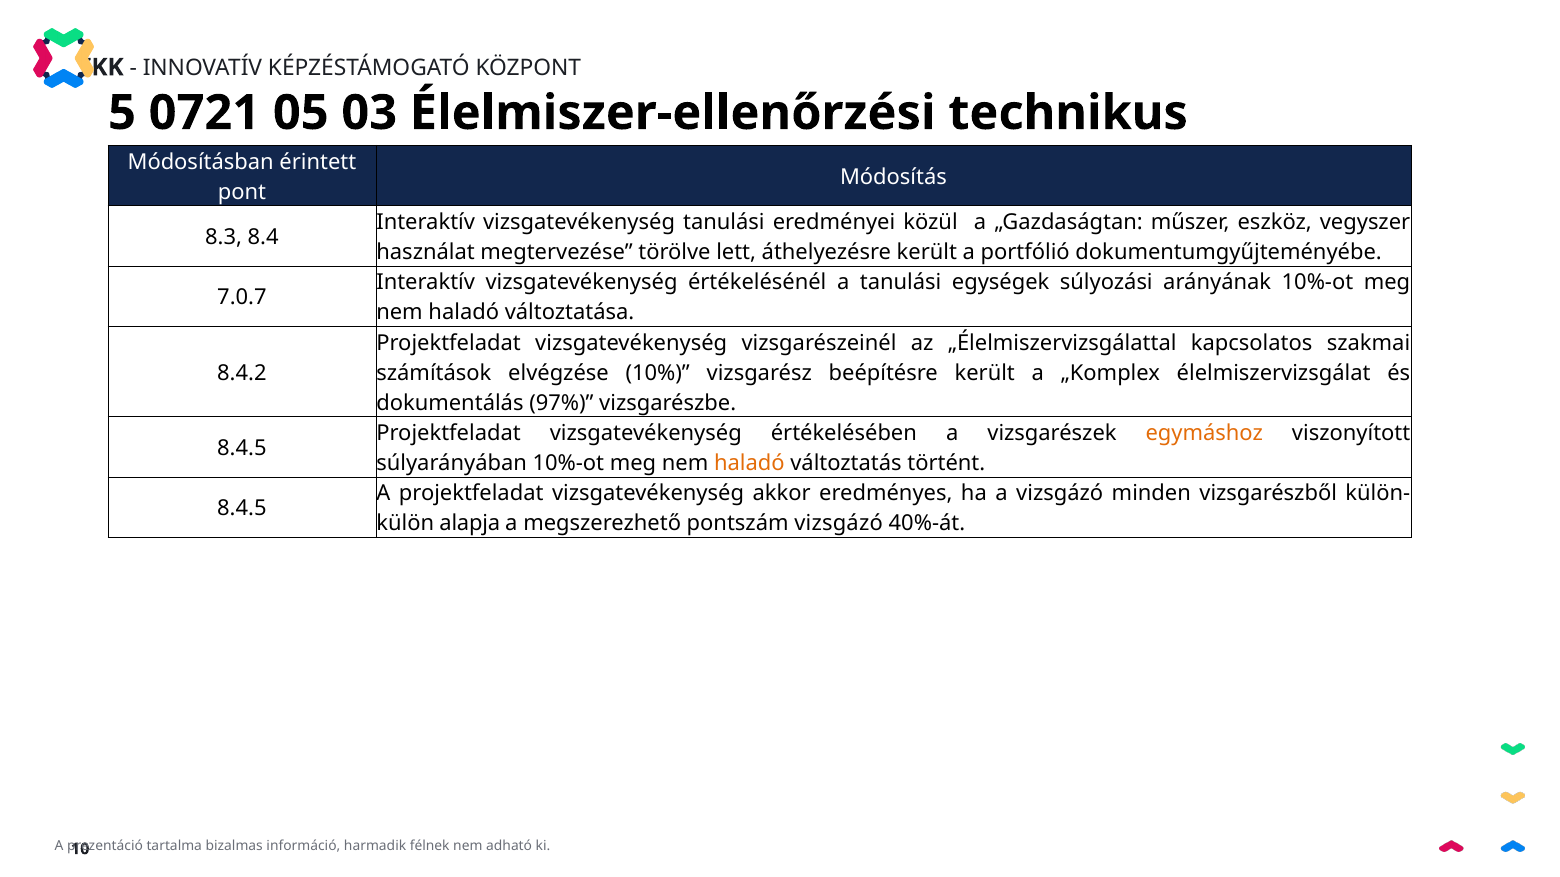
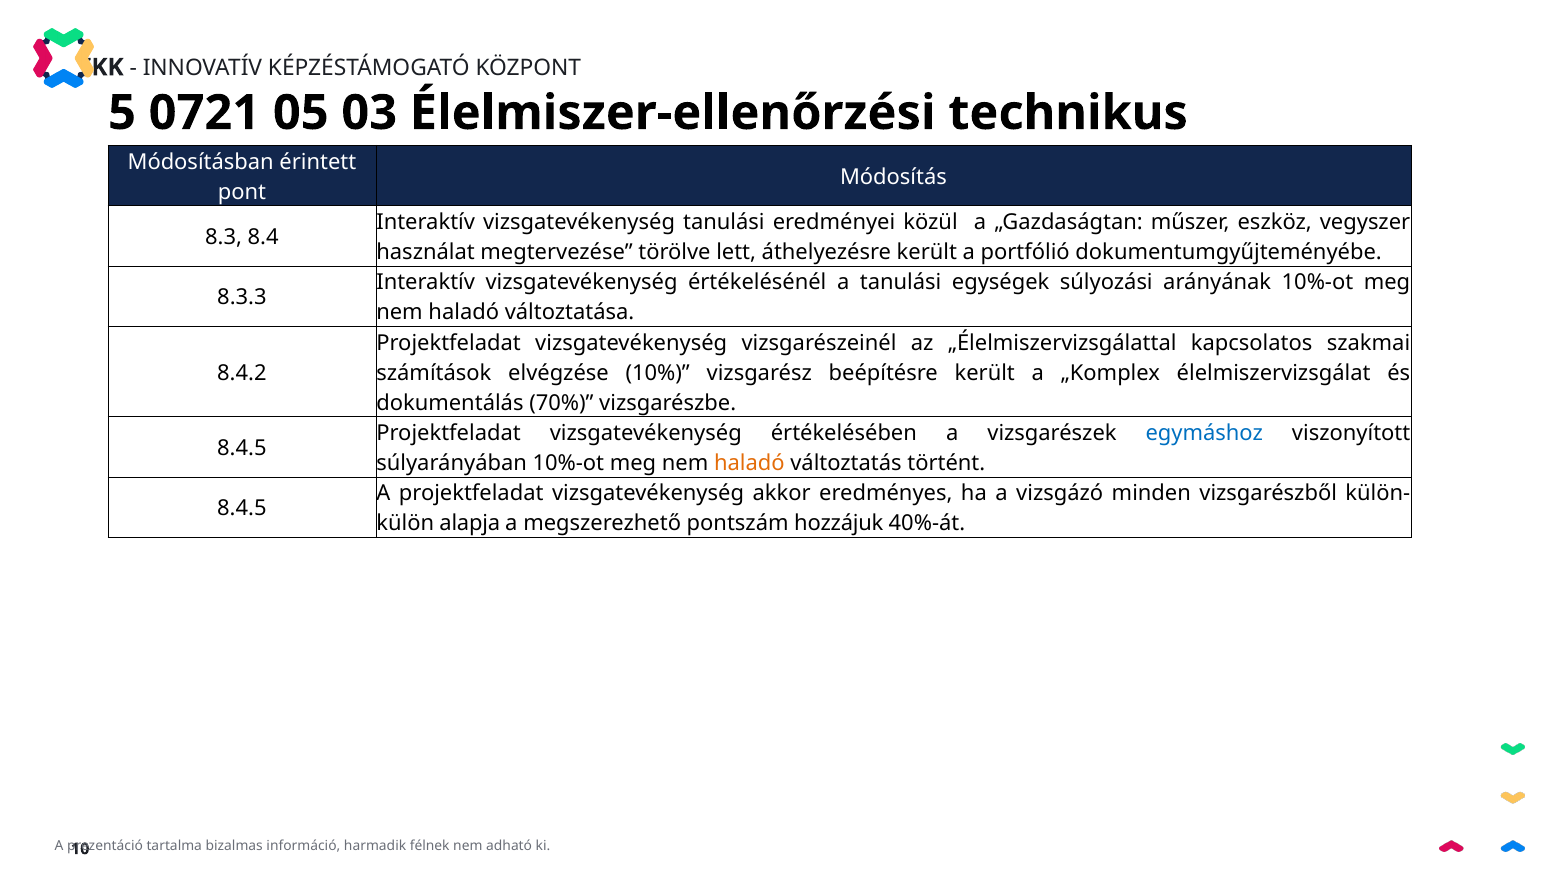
7.0.7: 7.0.7 -> 8.3.3 (242, 298)
97%: 97% -> 70% (561, 403)
egymáshoz colour: orange -> blue (1204, 434)
pontszám vizsgázó: vizsgázó -> hozzájuk (839, 524)
